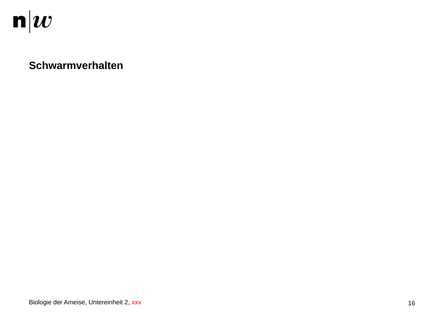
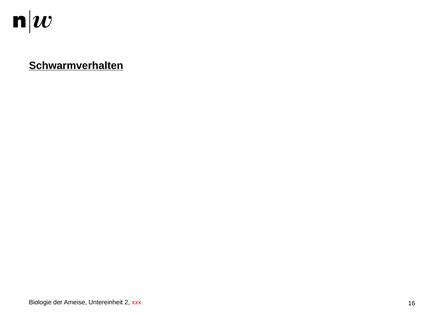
Schwarmverhalten underline: none -> present (76, 66)
